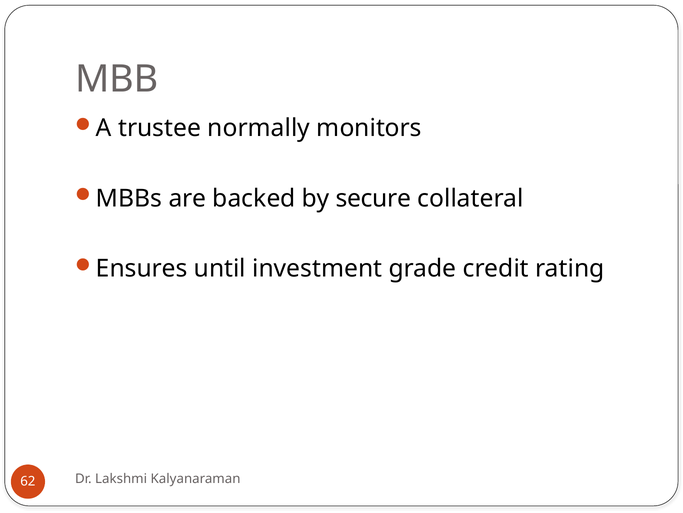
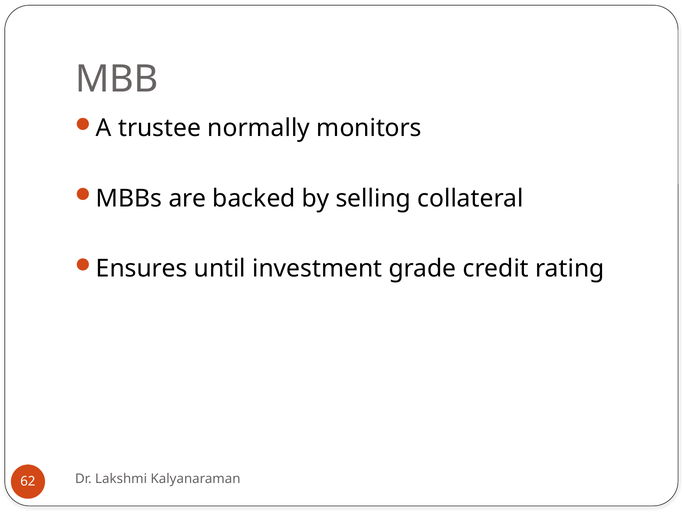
secure: secure -> selling (373, 198)
